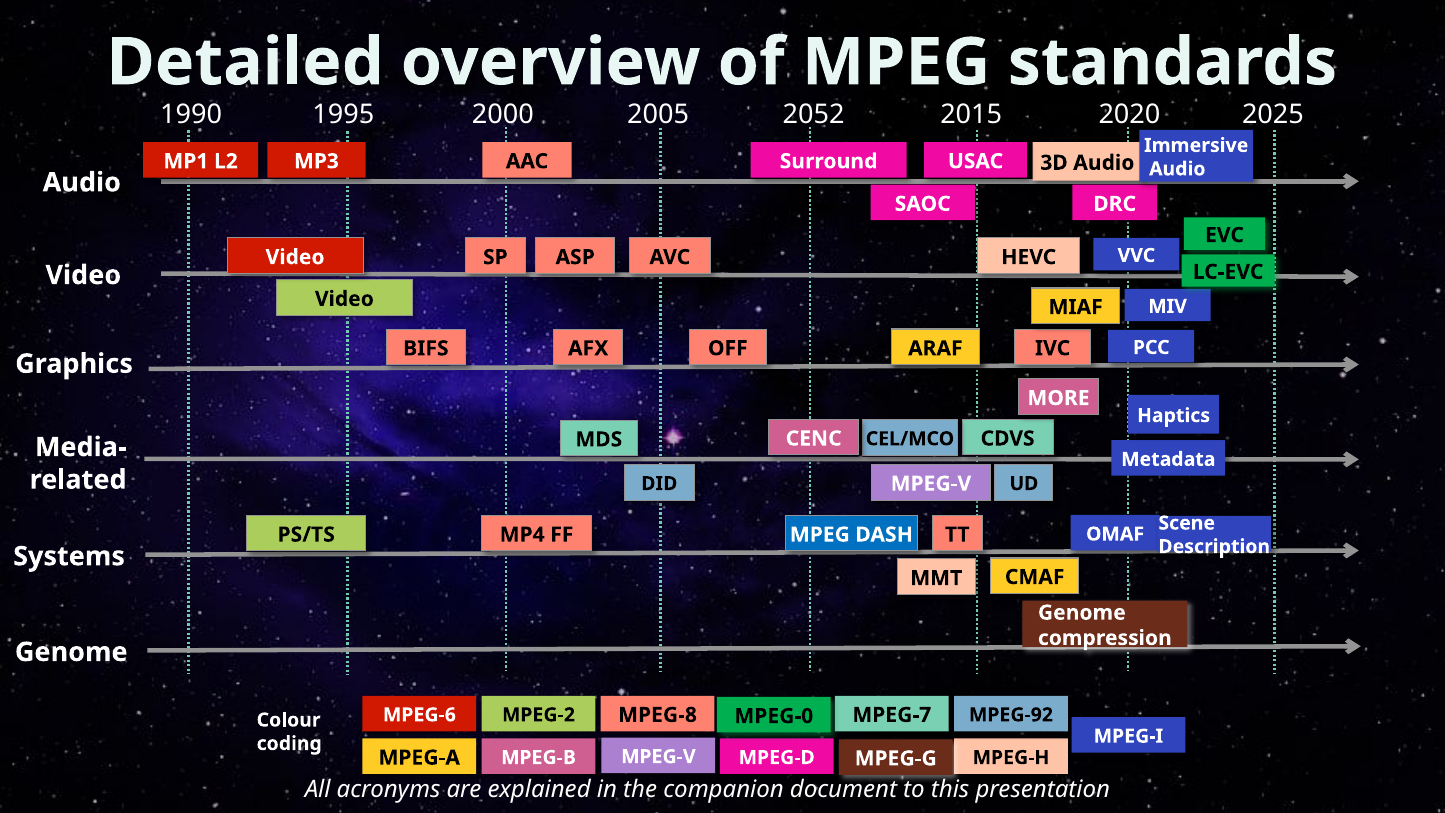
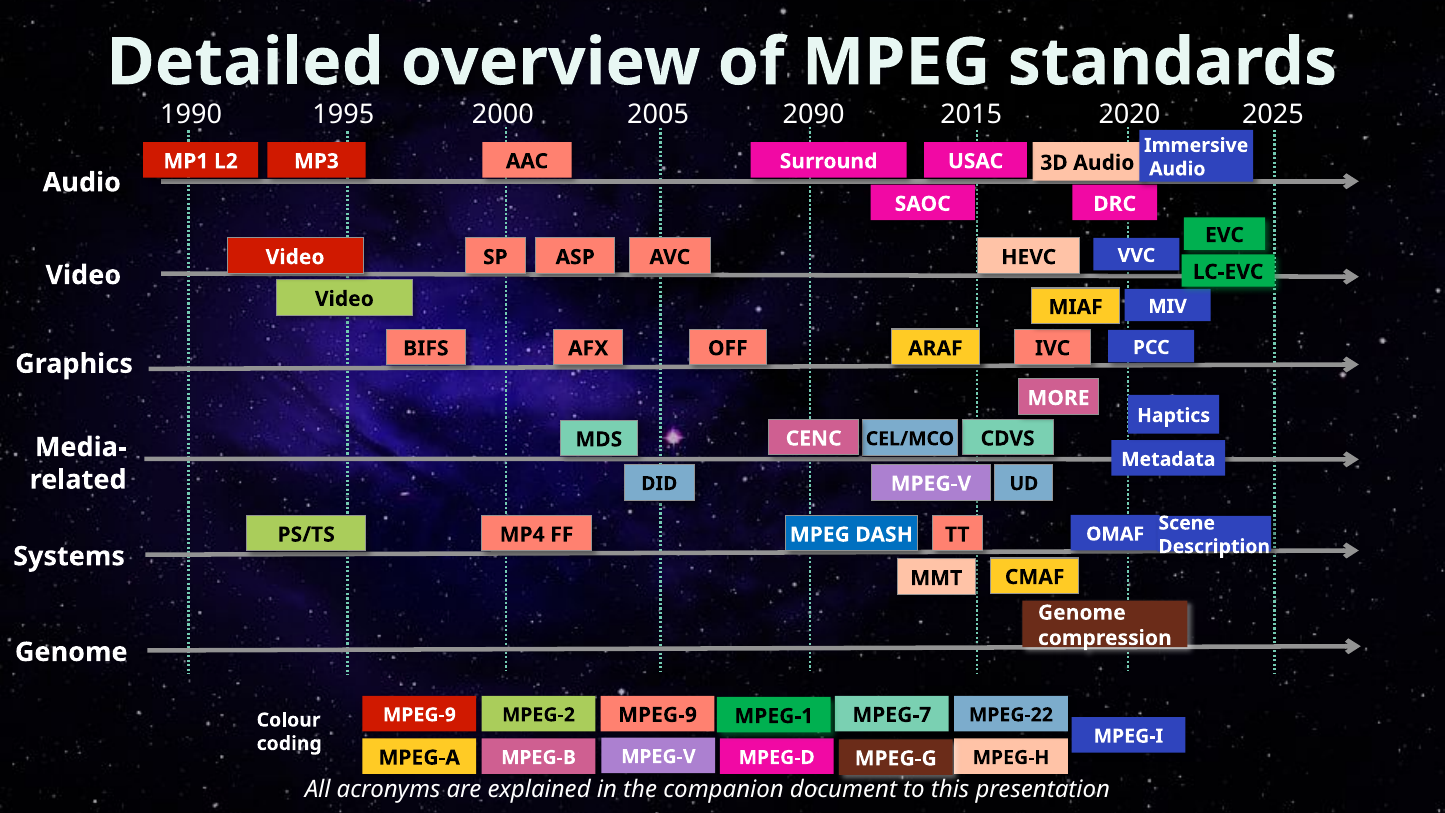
2052: 2052 -> 2090 (814, 115)
MPEG-6: MPEG-6 -> MPEG-9 (419, 715)
MPEG-2 MPEG-8: MPEG-8 -> MPEG-9 (658, 715)
MPEG-92: MPEG-92 -> MPEG-22 (1011, 715)
MPEG-0: MPEG-0 -> MPEG-1 (774, 716)
